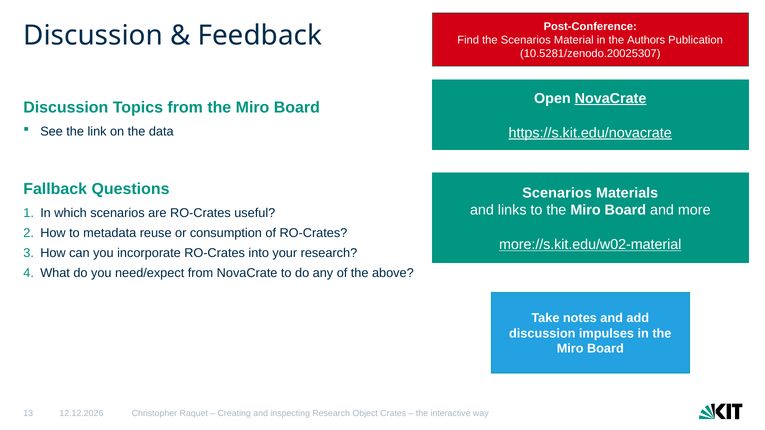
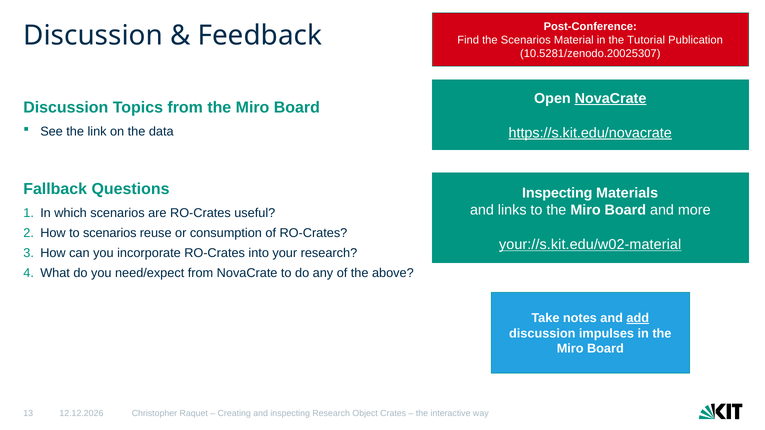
Authors: Authors -> Tutorial (646, 40)
Scenarios: Scenarios -> Inspecting (557, 193)
to metadata: metadata -> scenarios (110, 233)
more://s.kit.edu/w02-material: more://s.kit.edu/w02-material -> your://s.kit.edu/w02-material (590, 245)
add underline: none -> present (638, 318)
